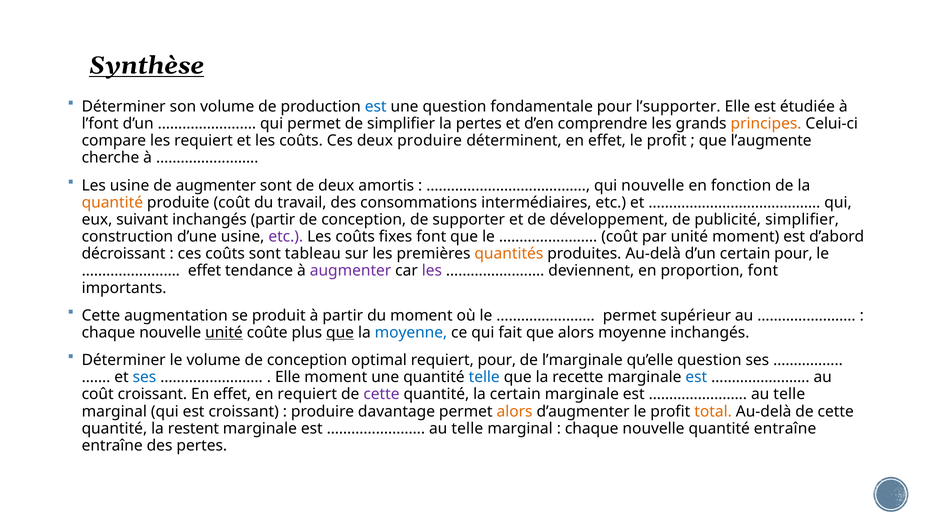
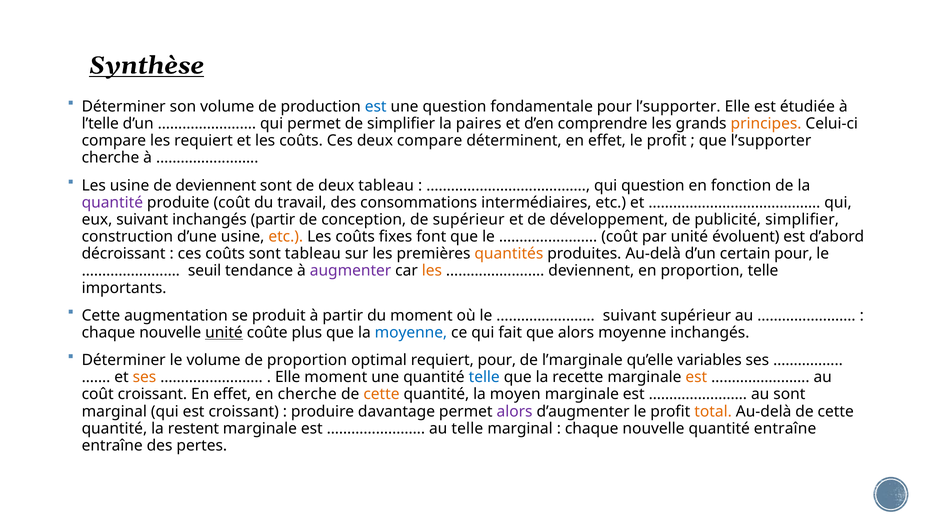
l’font: l’font -> l’telle (100, 124)
la pertes: pertes -> paires (479, 124)
deux produire: produire -> compare (430, 141)
que l’augmente: l’augmente -> l’supporter (771, 141)
de augmenter: augmenter -> deviennent (216, 186)
deux amortis: amortis -> tableau (386, 186)
qui nouvelle: nouvelle -> question (653, 186)
quantité colour: orange -> purple (112, 203)
de supporter: supporter -> supérieur (469, 220)
etc colour: purple -> orange (286, 237)
unité moment: moment -> évoluent (746, 237)
effet: effet -> seuil (205, 271)
les colour: purple -> orange (432, 271)
proportion font: font -> telle (763, 271)
permet: permet -> suivant (630, 316)
que underline: present -> none (340, 333)
volume de conception: conception -> proportion (307, 360)
qu’elle question: question -> variables (709, 360)
ses colour: blue -> orange (145, 377)
est colour: blue -> orange (696, 377)
en requiert: requiert -> cherche (307, 395)
cette colour: purple -> orange (381, 395)
la certain: certain -> moyen (515, 395)
telle: telle -> sont (789, 395)
alors colour: orange -> purple (515, 412)
